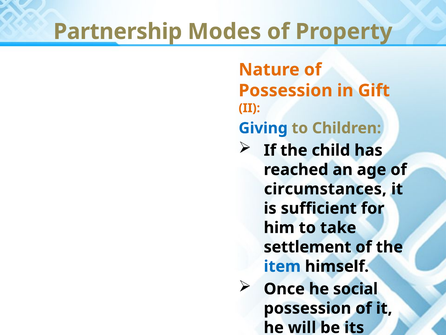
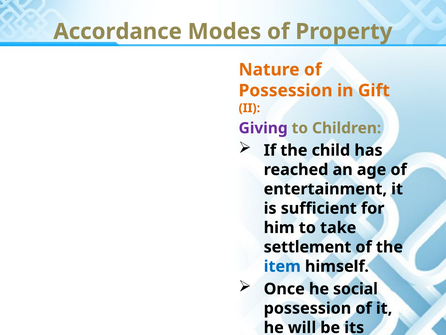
Partnership: Partnership -> Accordance (118, 32)
Giving colour: blue -> purple (263, 128)
circumstances: circumstances -> entertainment (325, 189)
